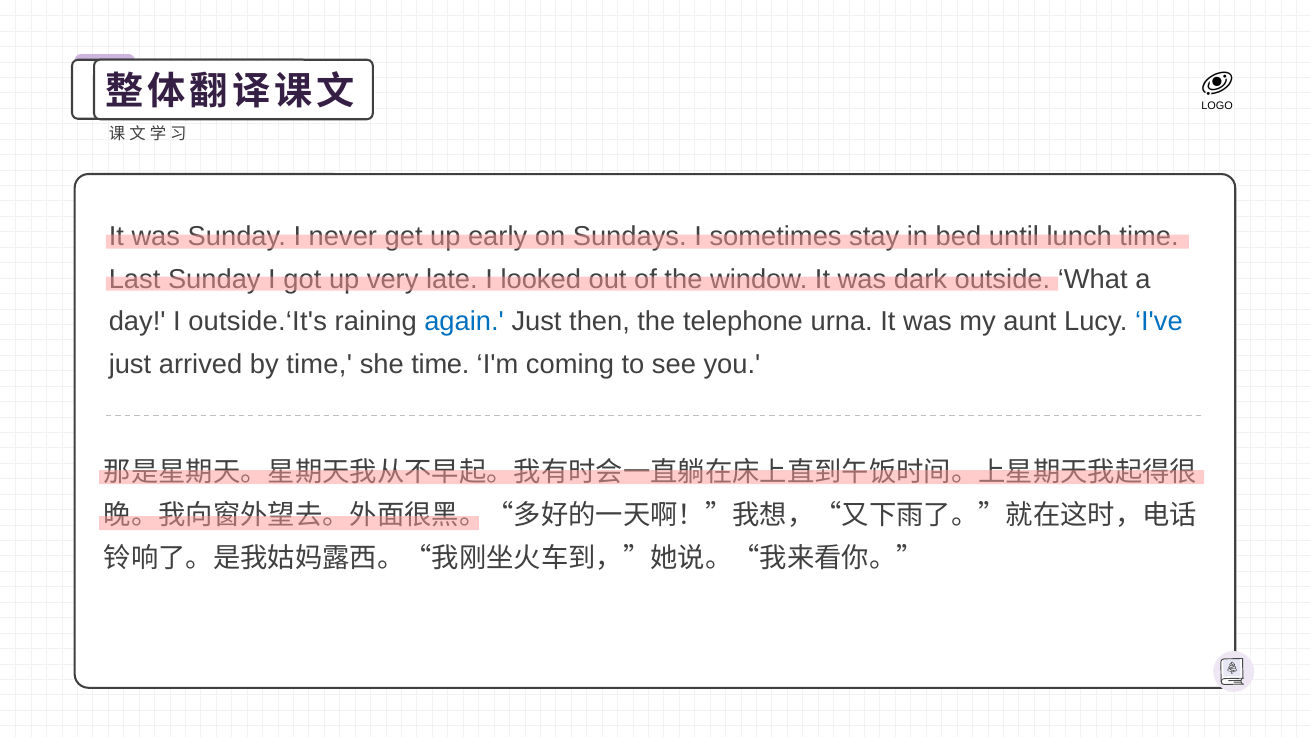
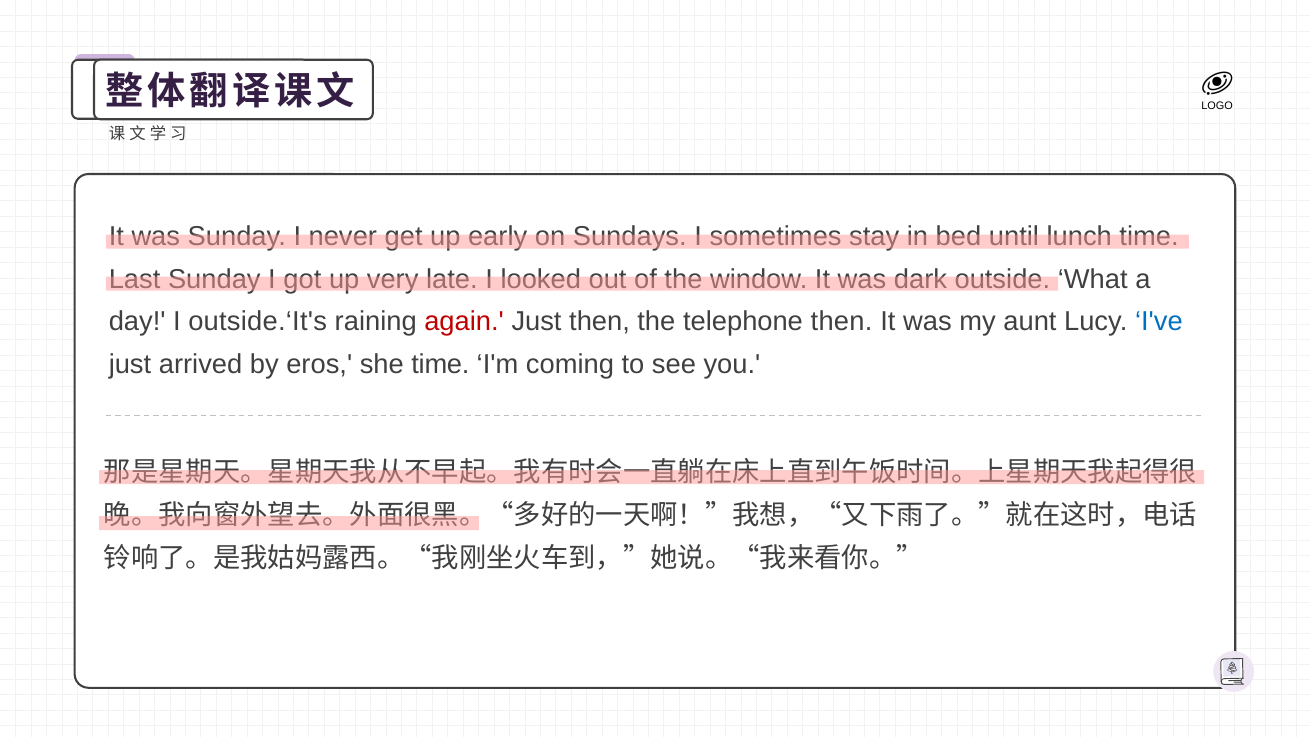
again colour: blue -> red (464, 322)
telephone urna: urna -> then (842, 322)
by time: time -> eros (319, 364)
